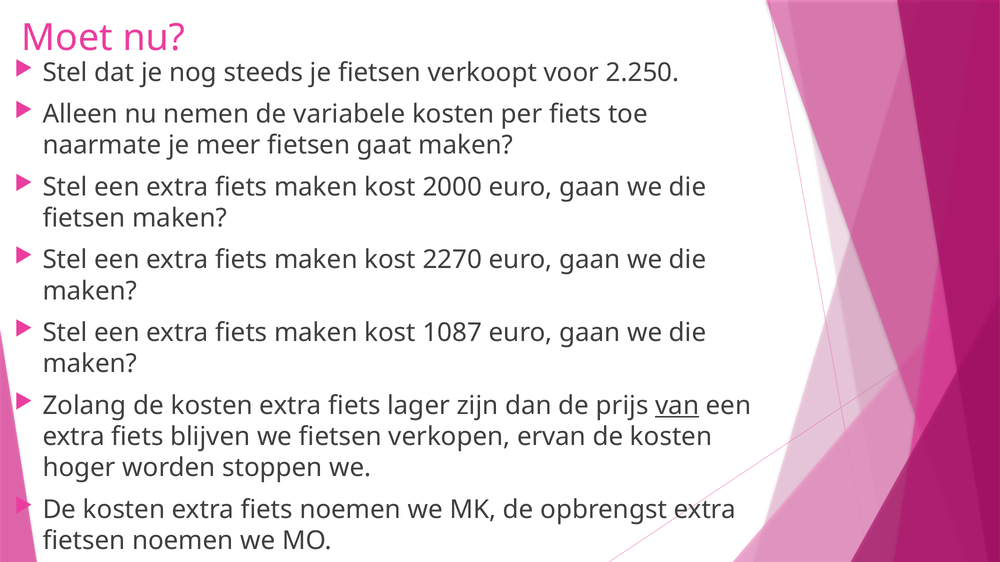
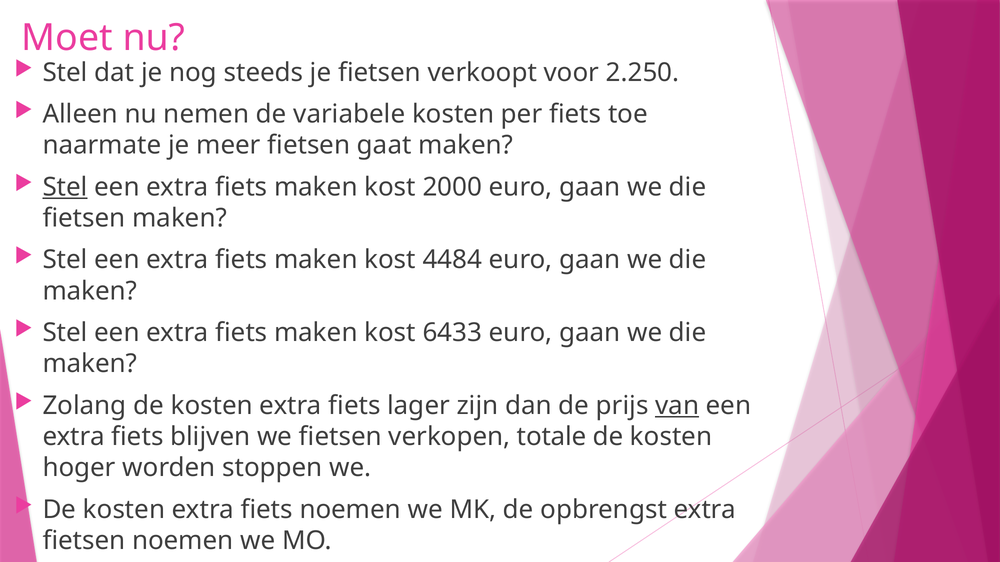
Stel underline: none -> present (65, 187)
2270: 2270 -> 4484 (452, 260)
1087: 1087 -> 6433 (452, 333)
ervan: ervan -> totale (552, 437)
